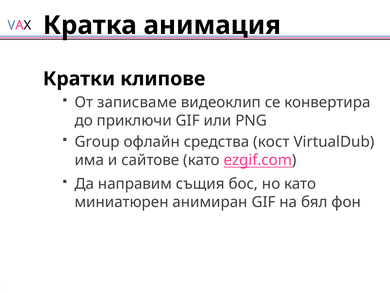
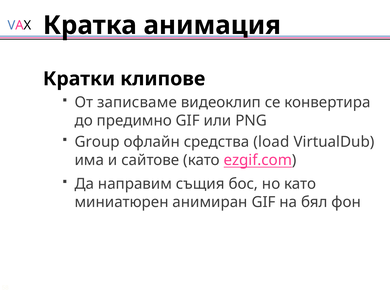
приключи: приключи -> предимно (134, 120)
кост: кост -> load (271, 142)
